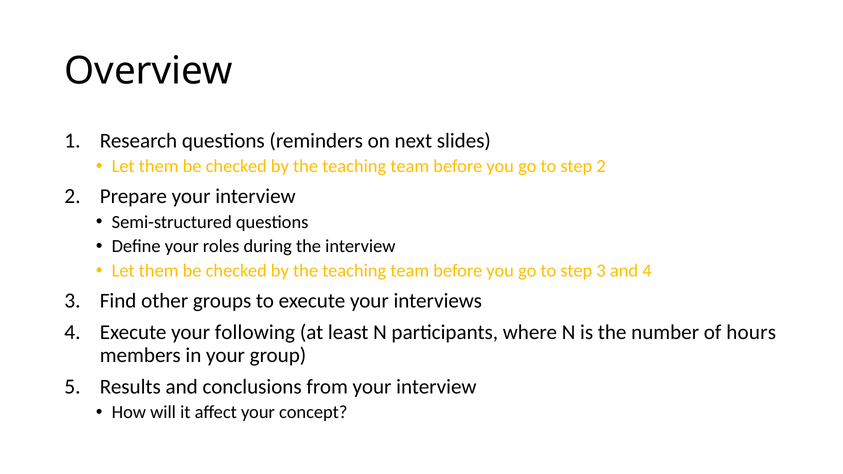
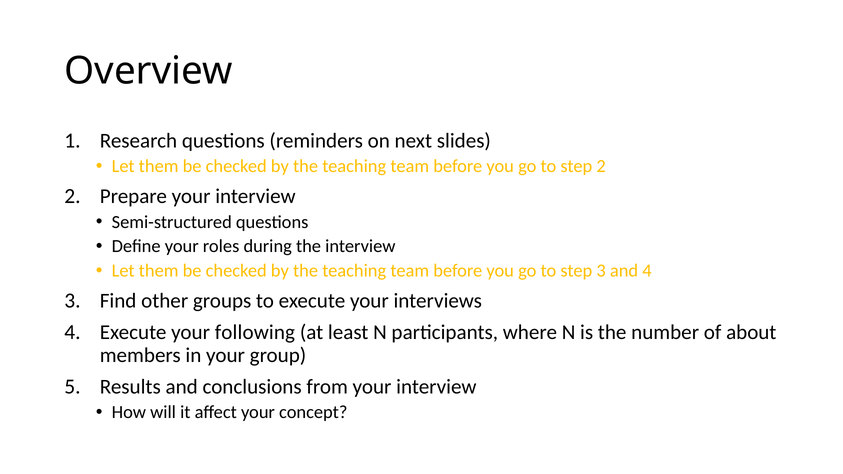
hours: hours -> about (751, 332)
